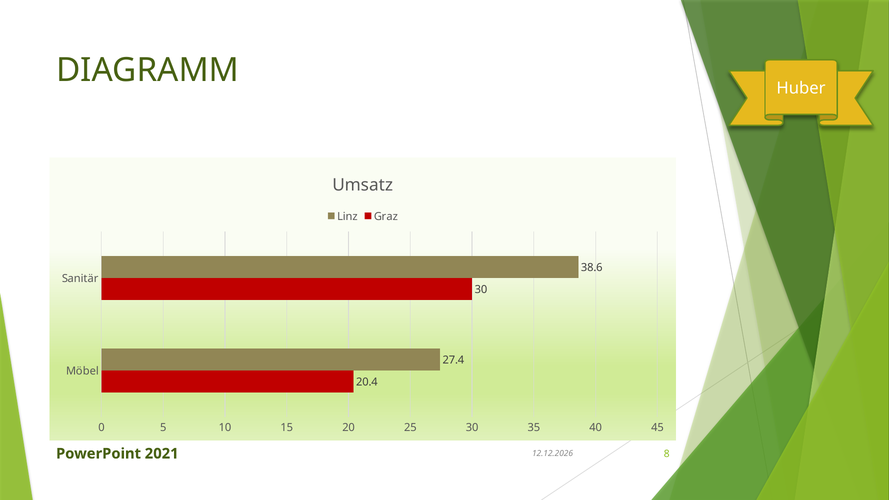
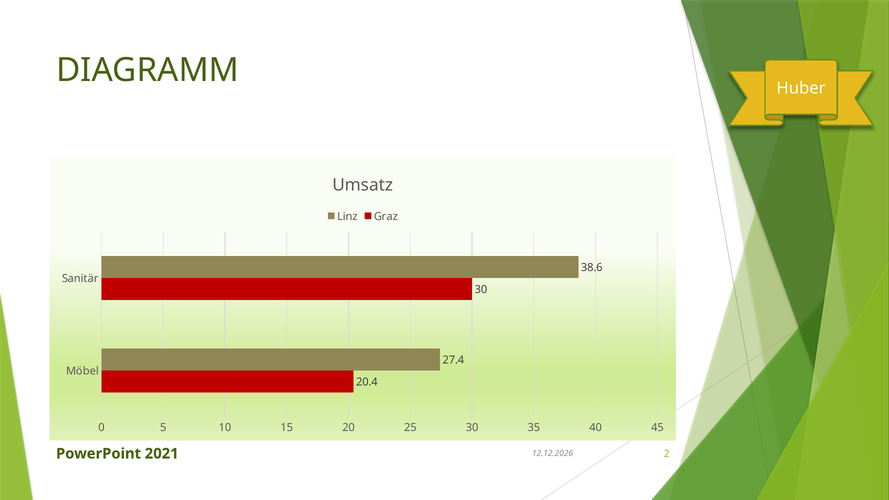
8: 8 -> 2 (667, 454)
